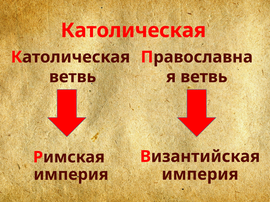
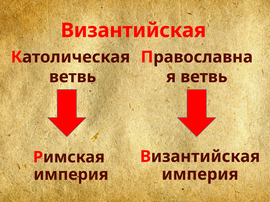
Католическая: Католическая -> Византийская (133, 31)
